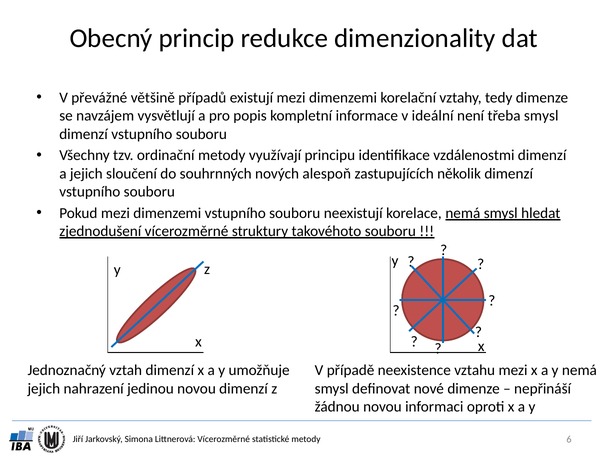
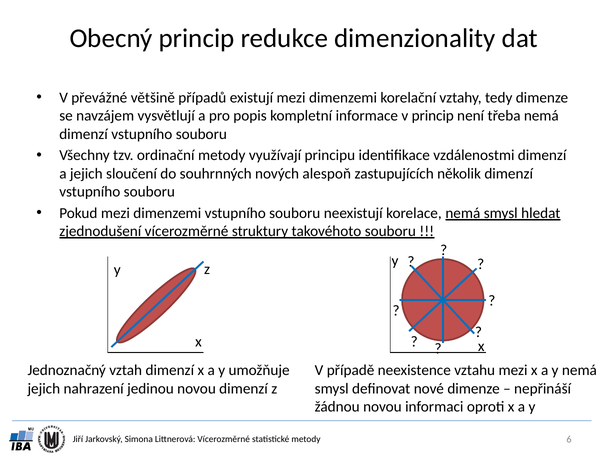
v ideální: ideální -> princip (433, 116)
třeba smysl: smysl -> nemá (541, 116)
